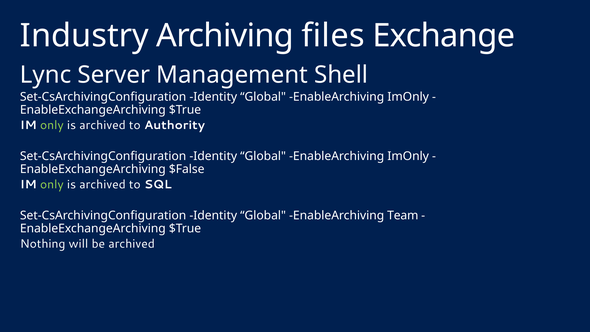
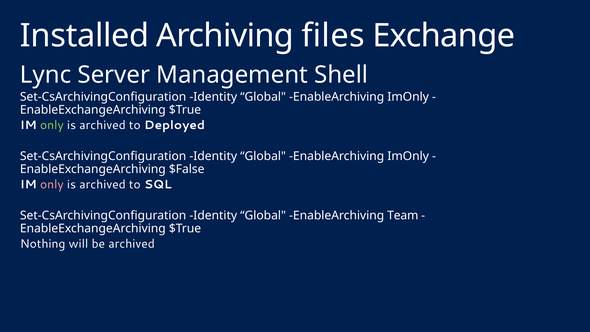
Industry: Industry -> Installed (85, 36)
Authority: Authority -> Deployed (174, 125)
only colour: light green -> pink (52, 184)
